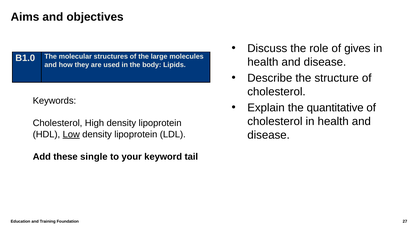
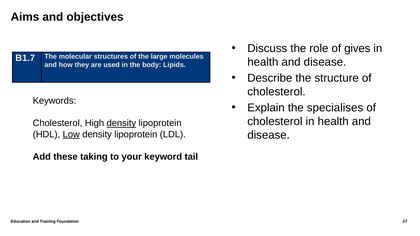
B1.0: B1.0 -> B1.7 (25, 58)
quantitative: quantitative -> specialises (335, 108)
density underline: none -> present (121, 123)
single: single -> taking (94, 157)
